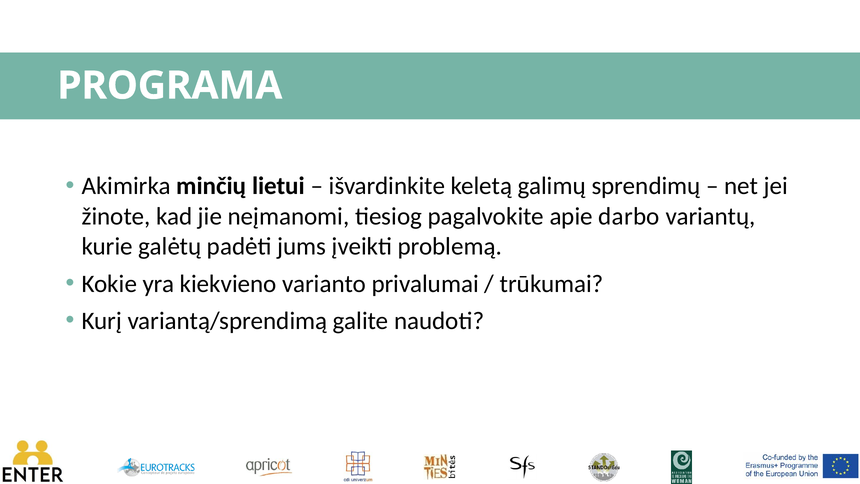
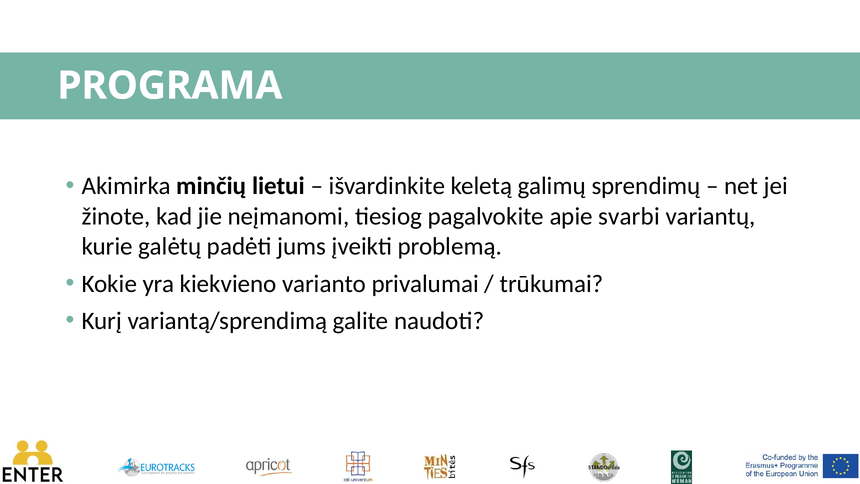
darbo: darbo -> svarbi (629, 216)
